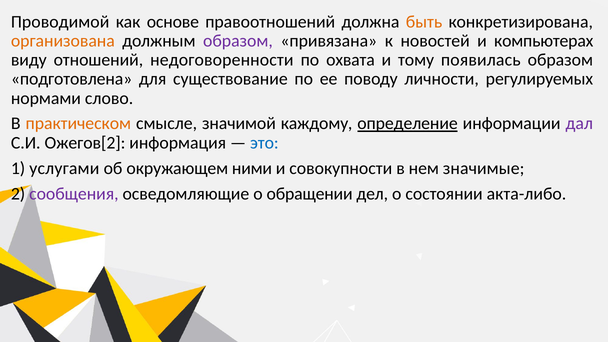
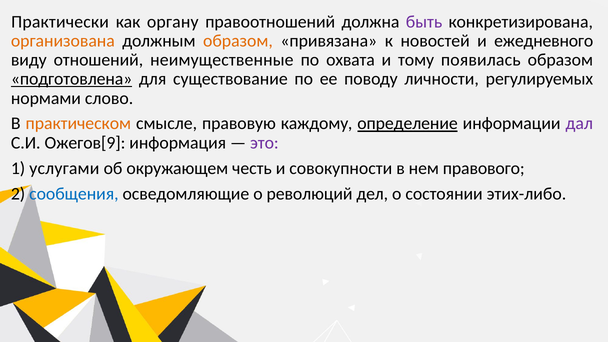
Проводимой: Проводимой -> Практически (60, 22)
основе: основе -> органу (173, 22)
быть colour: orange -> purple (424, 22)
образом colour: purple -> orange (238, 41)
компьютерах: компьютерах -> ежедневного (544, 41)
недоговоренности: недоговоренности -> неимущественные (222, 60)
подготовлена underline: none -> present (72, 79)
значимой: значимой -> правовую (239, 124)
Ожегов[2: Ожегов[2 -> Ожегов[9 (85, 143)
это colour: blue -> purple (264, 143)
ними: ними -> честь (252, 168)
значимые: значимые -> правового (484, 168)
сообщения colour: purple -> blue (74, 194)
обращении: обращении -> революций (310, 194)
акта-либо: акта-либо -> этих-либо (527, 194)
